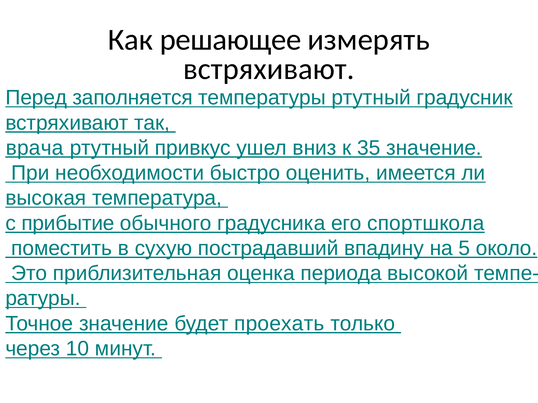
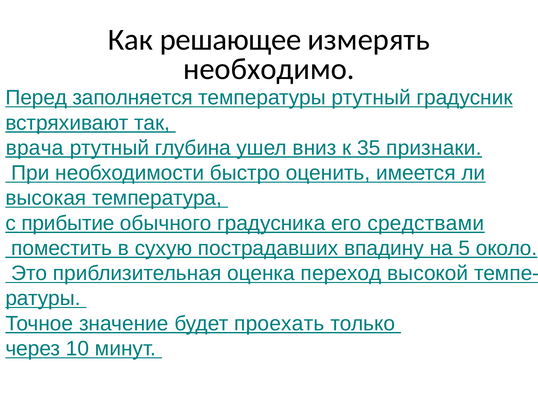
встряхивают: встряхивают -> необходимо (269, 69)
привкус: привкус -> глубина (193, 148)
35 значение: значение -> признаки (434, 148)
спортшкола: спортшкола -> средствами (426, 223)
пострадавший: пострадавший -> пострадавших (268, 249)
периода: периода -> переход (341, 274)
